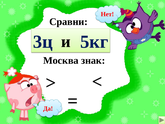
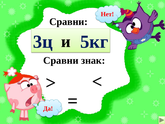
Москва: Москва -> Сравни (61, 60)
